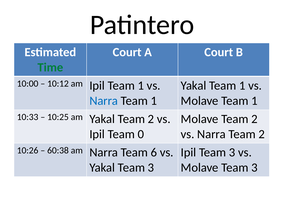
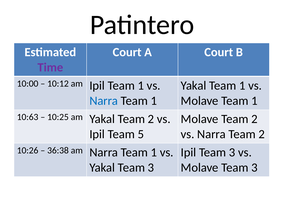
Time colour: green -> purple (50, 67)
10:33: 10:33 -> 10:63 (28, 117)
0: 0 -> 5 (141, 134)
60:38: 60:38 -> 36:38 (58, 150)
am Narra Team 6: 6 -> 1 (154, 152)
